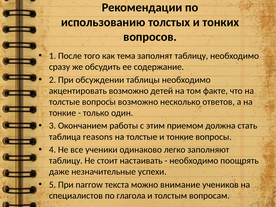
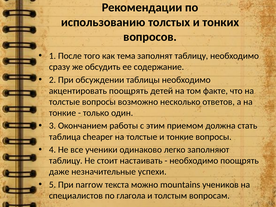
акцентировать возможно: возможно -> поощрять (129, 91)
reasons: reasons -> cheaper (98, 137)
внимание: внимание -> mountains (180, 185)
